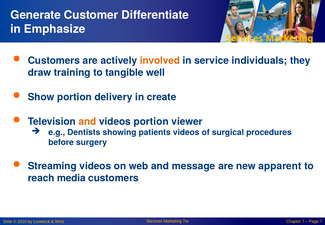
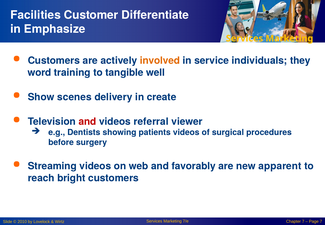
Generate: Generate -> Facilities (36, 15)
draw: draw -> word (39, 73)
Show portion: portion -> scenes (74, 97)
and colour: orange -> red (87, 122)
videos portion: portion -> referral (151, 122)
message: message -> favorably (194, 166)
media: media -> bright (71, 178)
